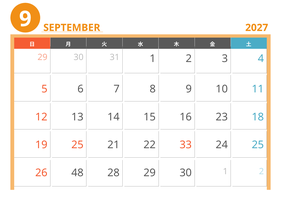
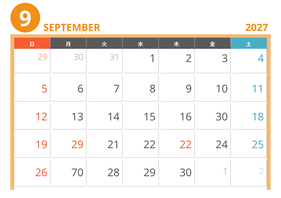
16 23: 23 -> 30 (222, 117)
19 25: 25 -> 29 (77, 145)
22 33: 33 -> 22 (186, 145)
48: 48 -> 70 (77, 173)
